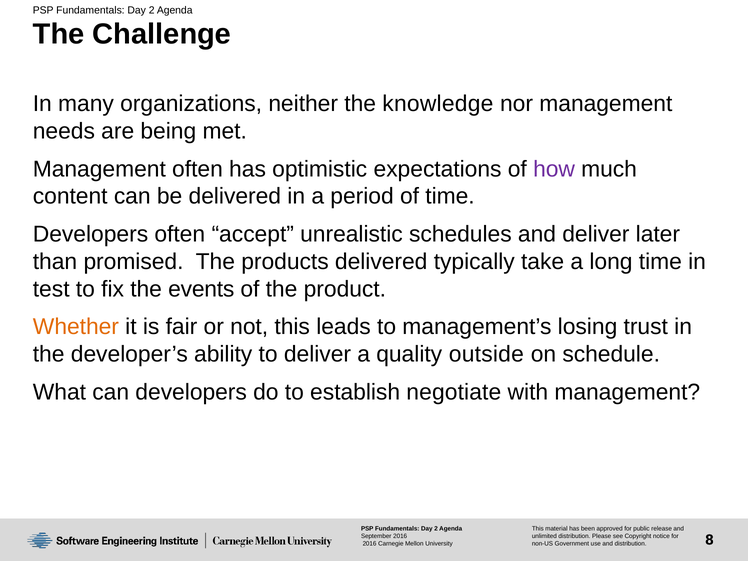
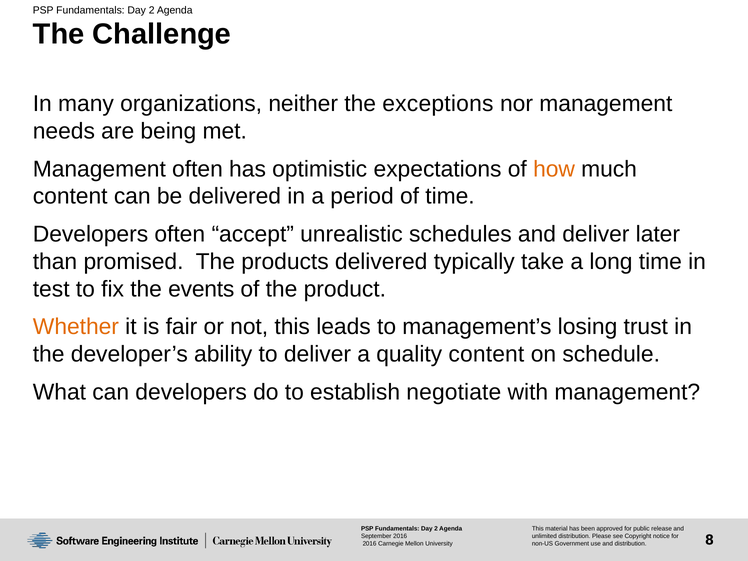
knowledge: knowledge -> exceptions (438, 104)
how colour: purple -> orange (554, 169)
quality outside: outside -> content (486, 354)
